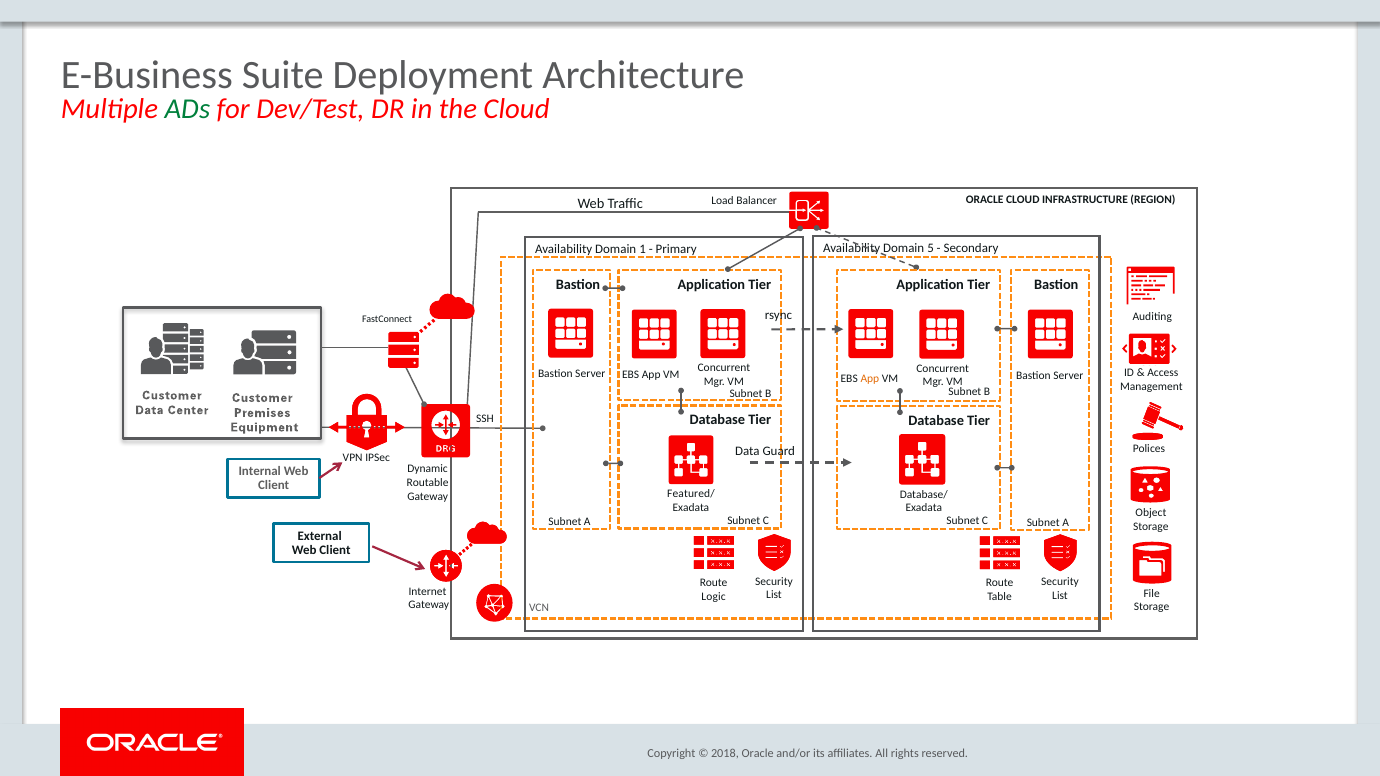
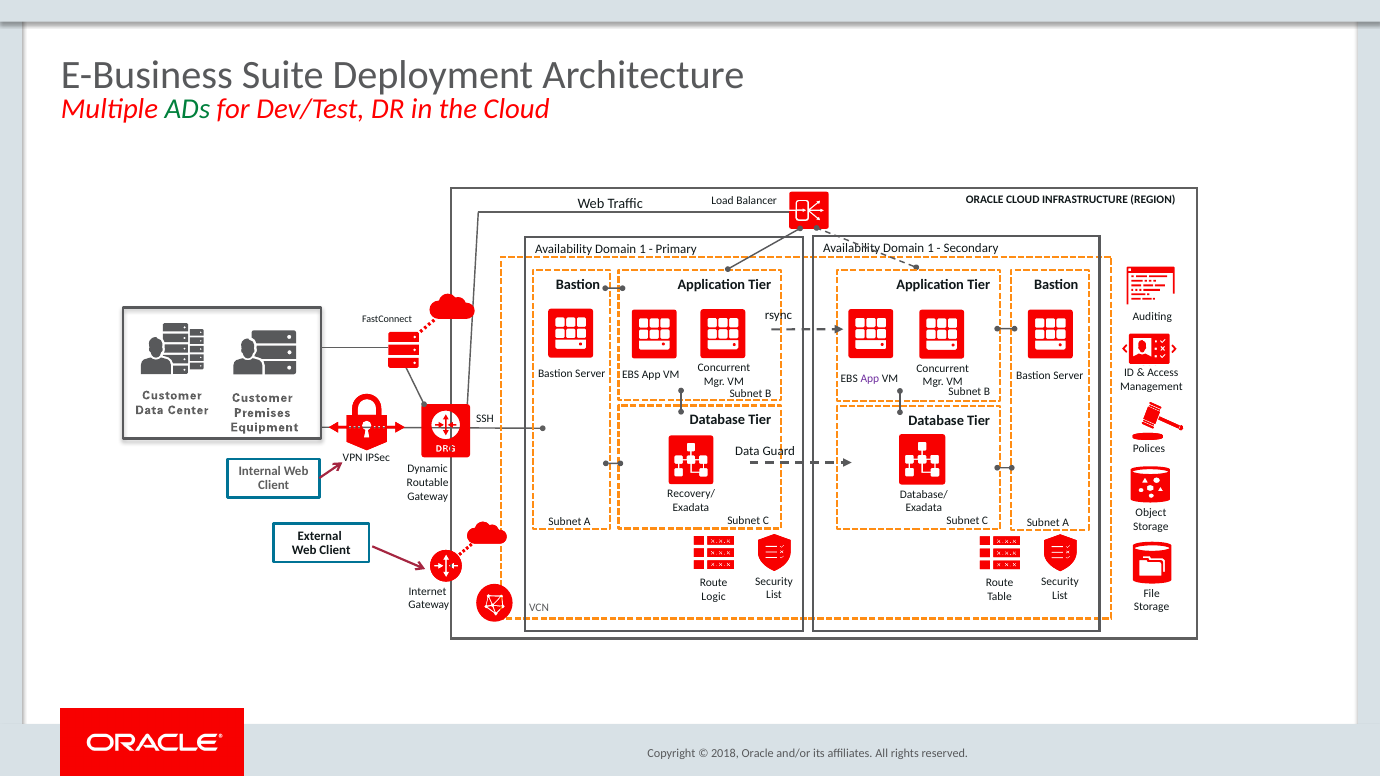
Primary Availability Domain 5: 5 -> 1 (931, 248)
App colour: orange -> purple (870, 379)
Featured/: Featured/ -> Recovery/ (691, 494)
